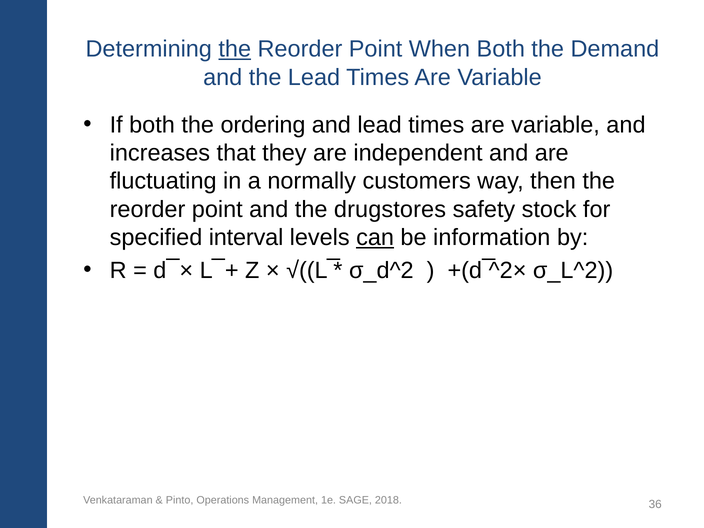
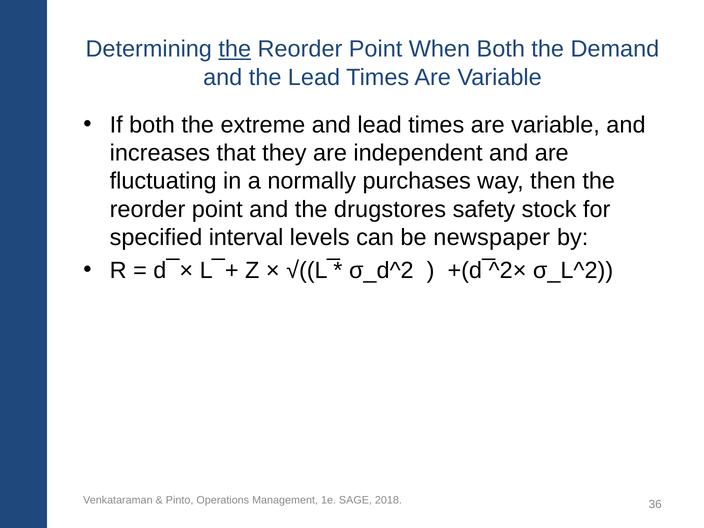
ordering: ordering -> extreme (263, 125)
customers: customers -> purchases (417, 181)
can underline: present -> none (375, 237)
information: information -> newspaper (492, 237)
